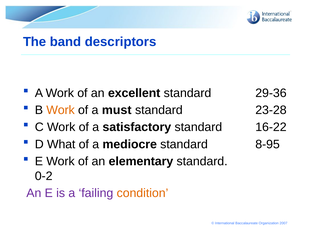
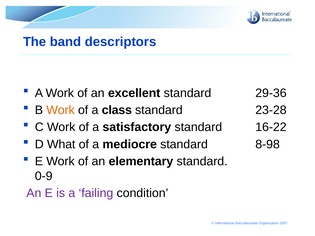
must: must -> class (117, 110)
8-95: 8-95 -> 8-98 (268, 144)
0-2: 0-2 -> 0-9 (44, 176)
condition colour: orange -> black (142, 193)
